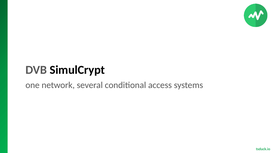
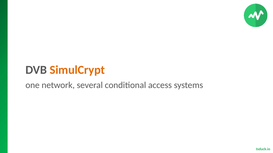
SimulCrypt colour: black -> orange (77, 70)
